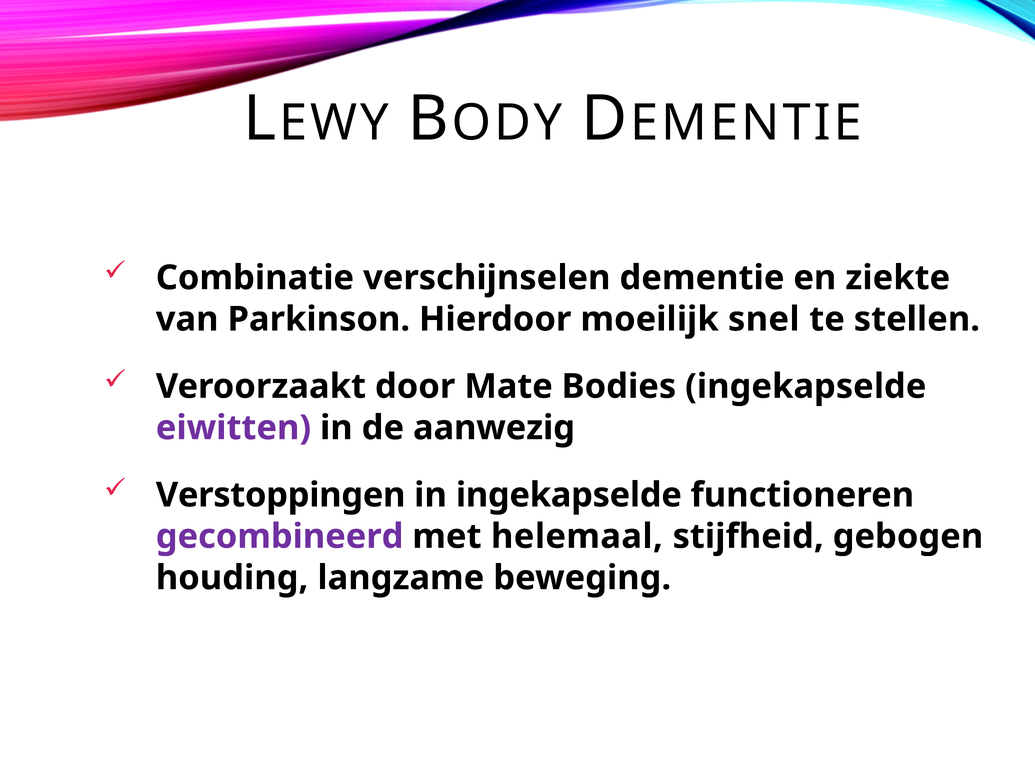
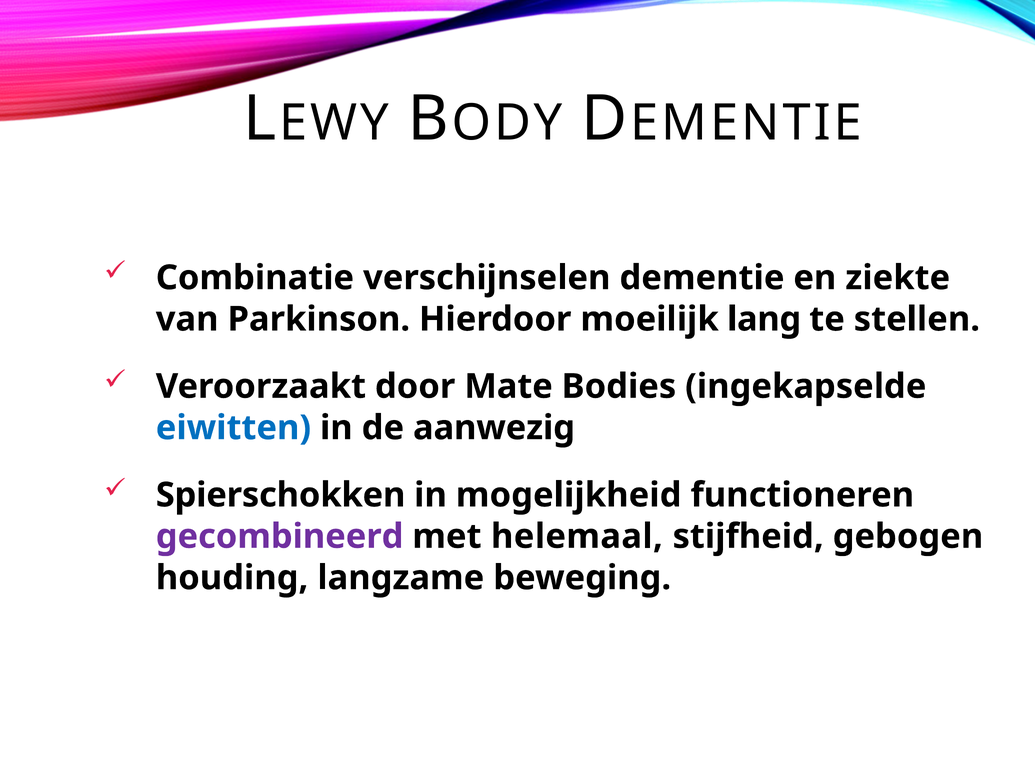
snel: snel -> lang (764, 319)
eiwitten colour: purple -> blue (233, 428)
Verstoppingen: Verstoppingen -> Spierschokken (281, 495)
in ingekapselde: ingekapselde -> mogelijkheid (569, 495)
